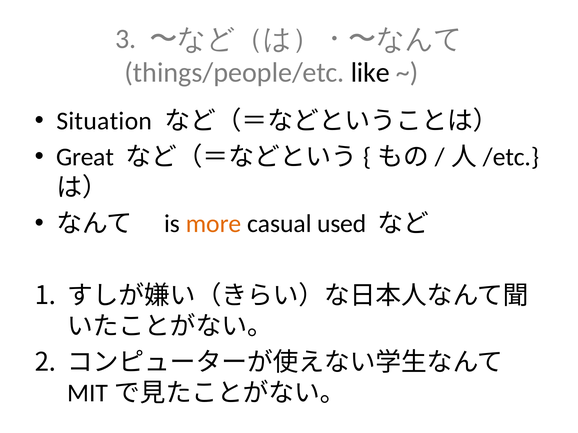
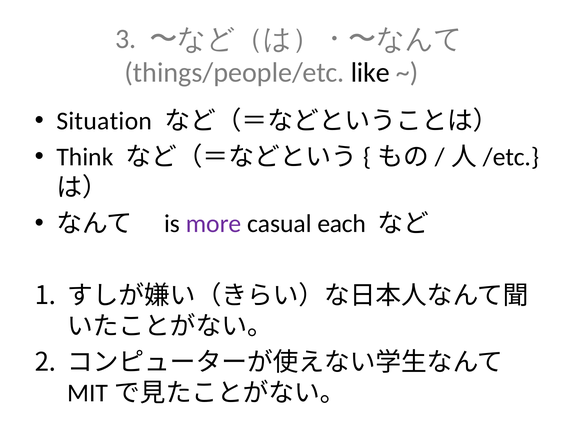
Great: Great -> Think (85, 157)
more colour: orange -> purple (214, 224)
used: used -> each (342, 224)
